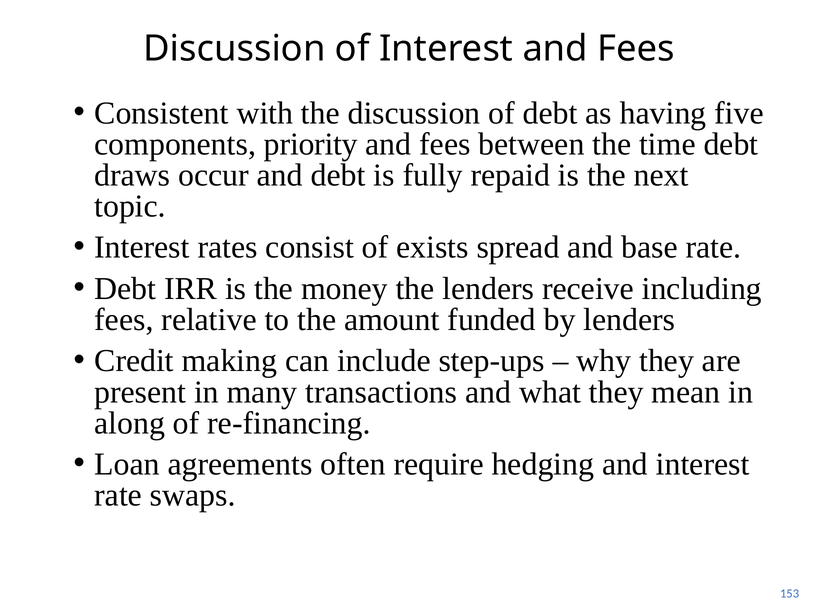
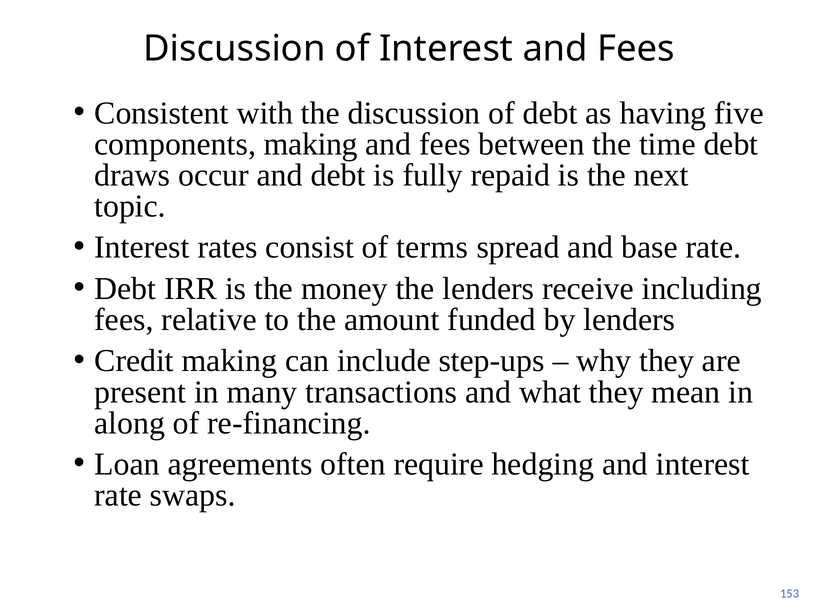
components priority: priority -> making (311, 144)
exists: exists -> terms (432, 247)
